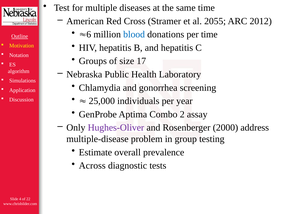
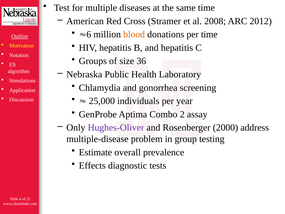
2055: 2055 -> 2008 (215, 21)
blood colour: blue -> orange (134, 34)
17: 17 -> 36 (141, 61)
Across: Across -> Effects (92, 165)
